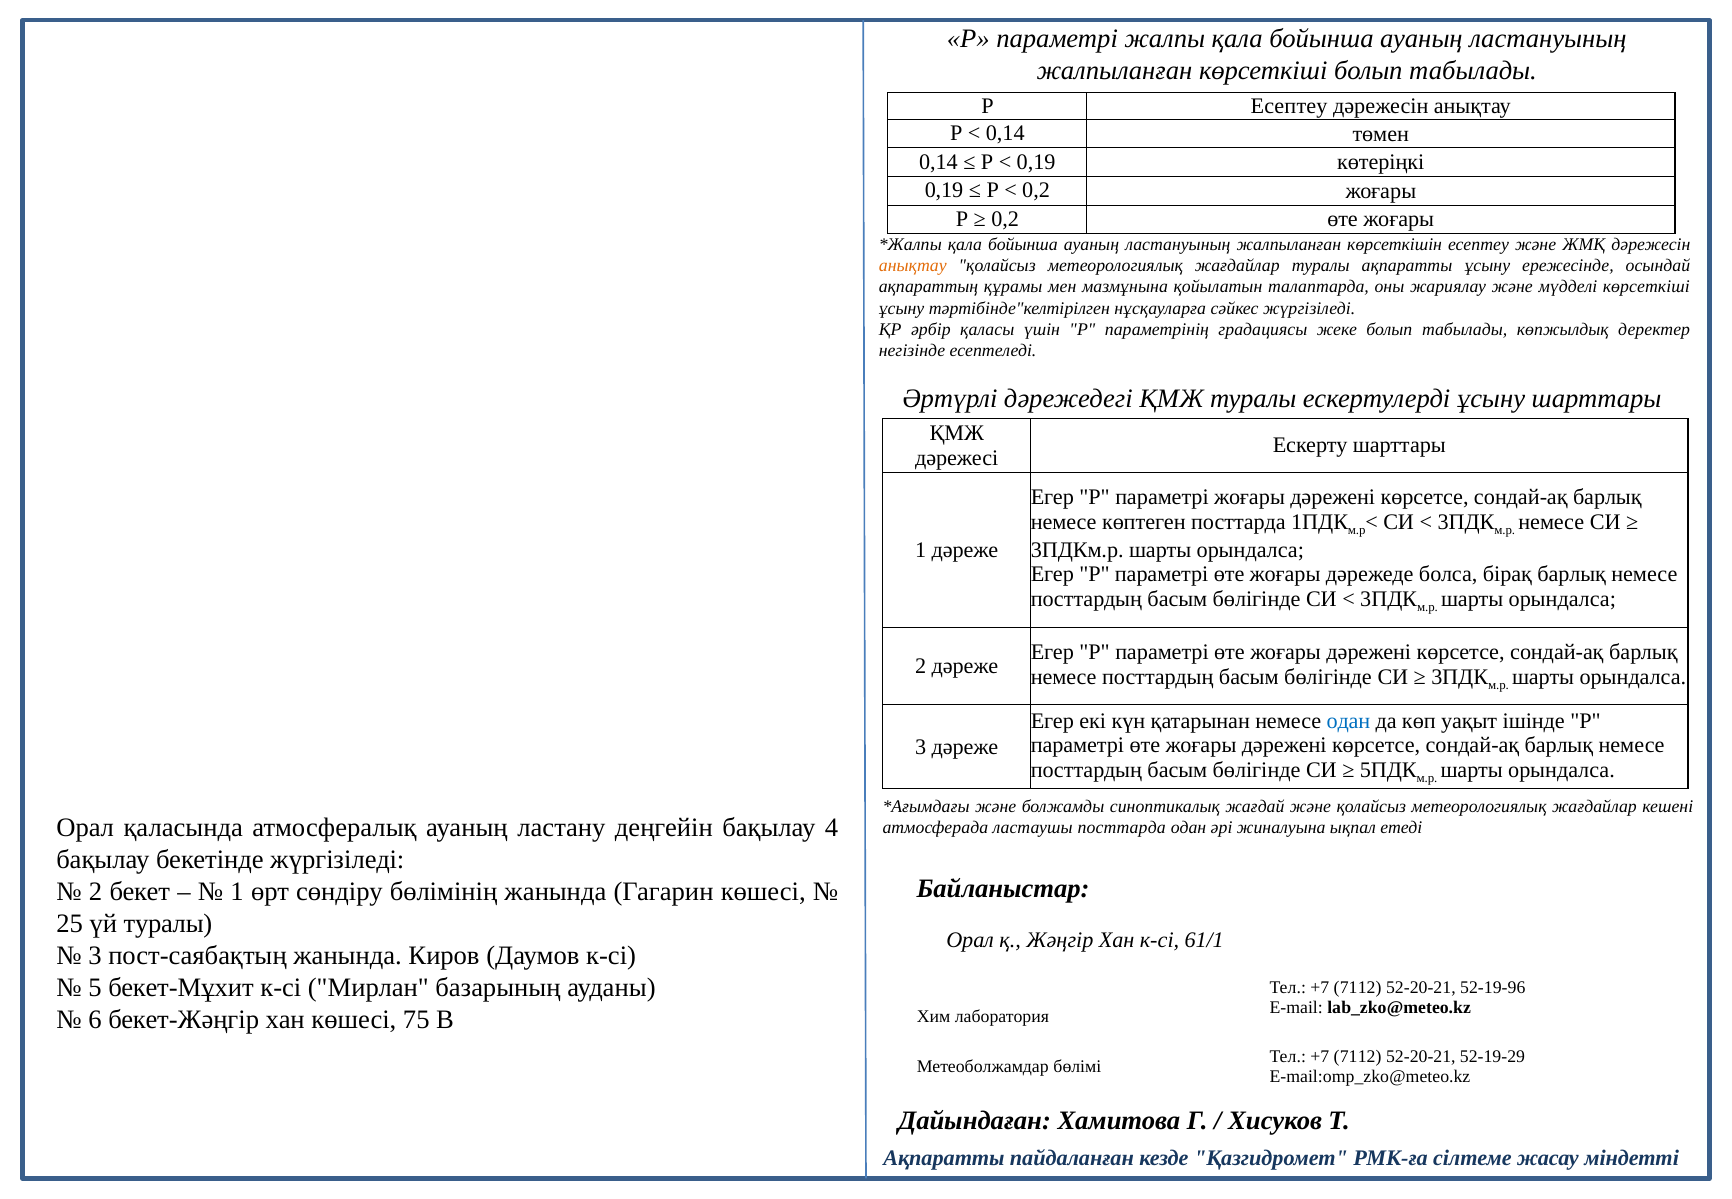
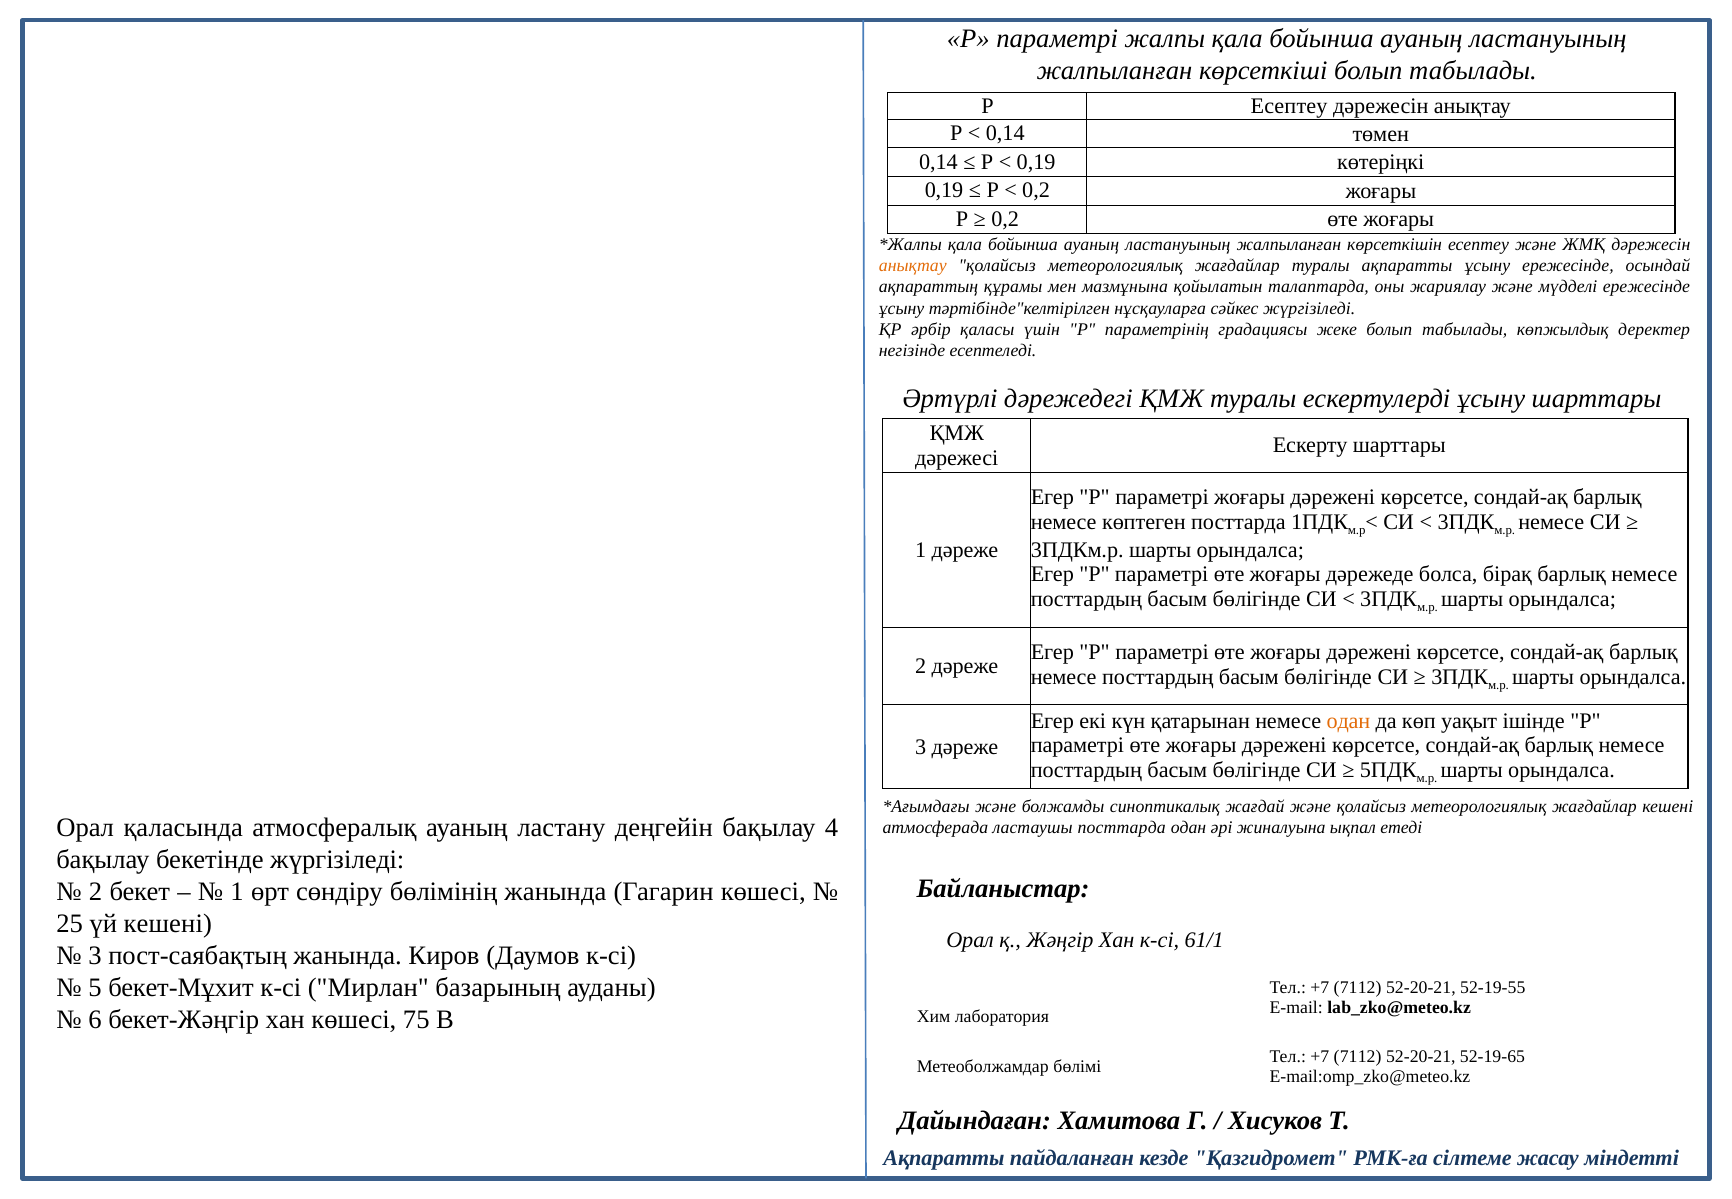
мүдделі көрсеткіші: көрсеткіші -> ережесінде (1646, 287)
одан colour: blue -> orange (1348, 721)
үй туралы: туралы -> кешені (168, 924)
52-19-96: 52-19-96 -> 52-19-55 (1493, 988)
52-19-29: 52-19-29 -> 52-19-65 (1492, 1057)
